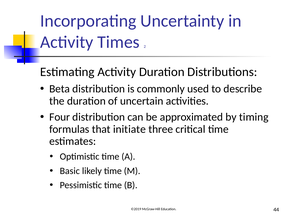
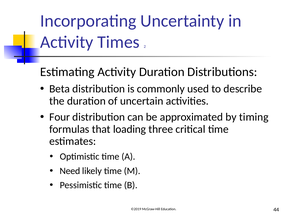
initiate: initiate -> loading (130, 129)
Basic: Basic -> Need (70, 171)
